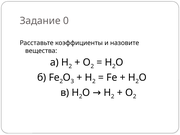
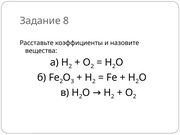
0: 0 -> 8 (66, 21)
